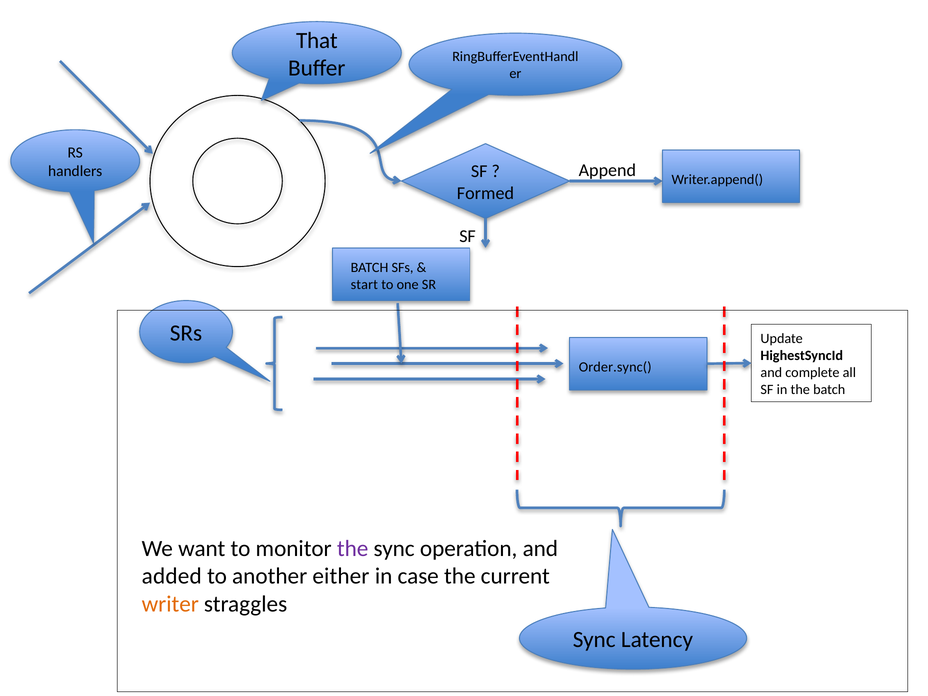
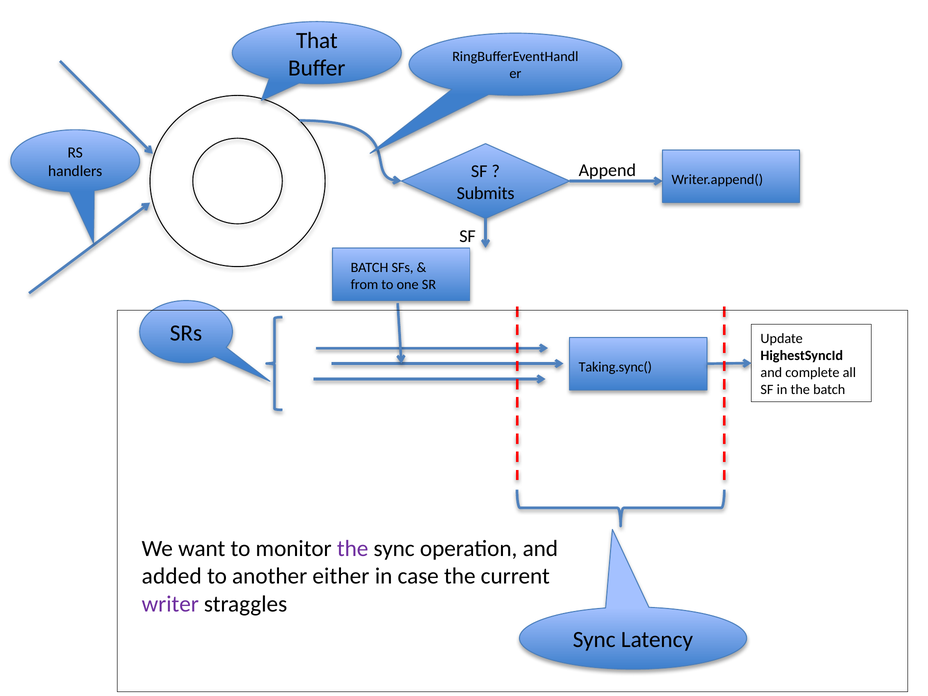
Formed: Formed -> Submits (486, 193)
start: start -> from (364, 284)
Order.sync(: Order.sync( -> Taking.sync( (615, 367)
writer colour: orange -> purple (170, 604)
